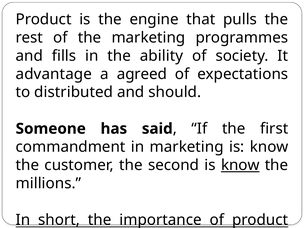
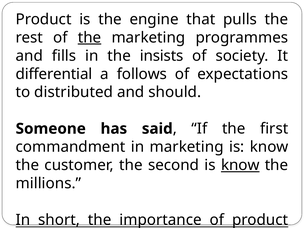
the underline: none -> present (90, 38)
ability: ability -> insists (162, 56)
advantage: advantage -> differential (54, 74)
agreed: agreed -> follows (142, 74)
